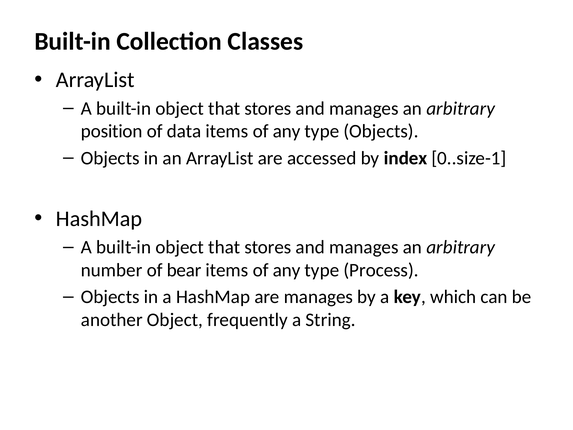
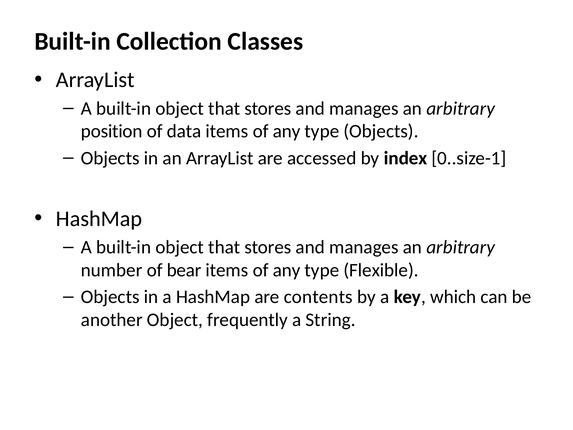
Process: Process -> Flexible (381, 270)
are manages: manages -> contents (318, 297)
